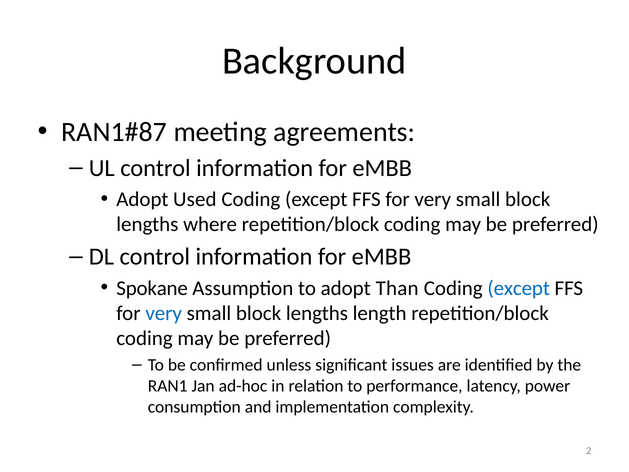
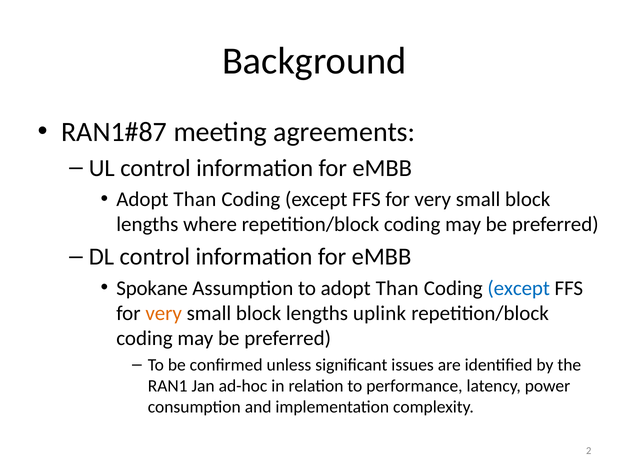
Used: Used -> Than (195, 199)
very colour: blue -> orange (164, 313)
length: length -> uplink (380, 313)
